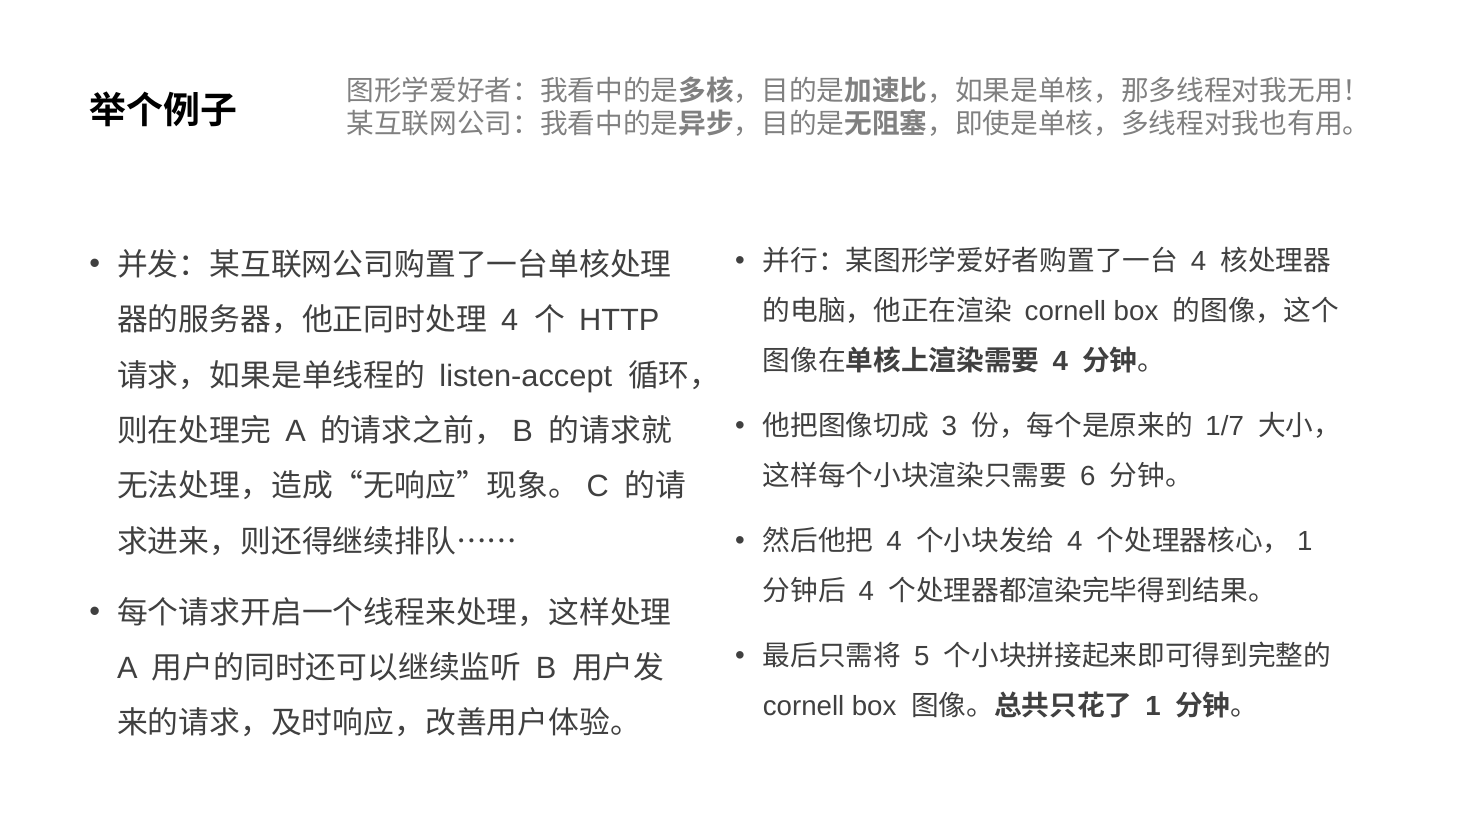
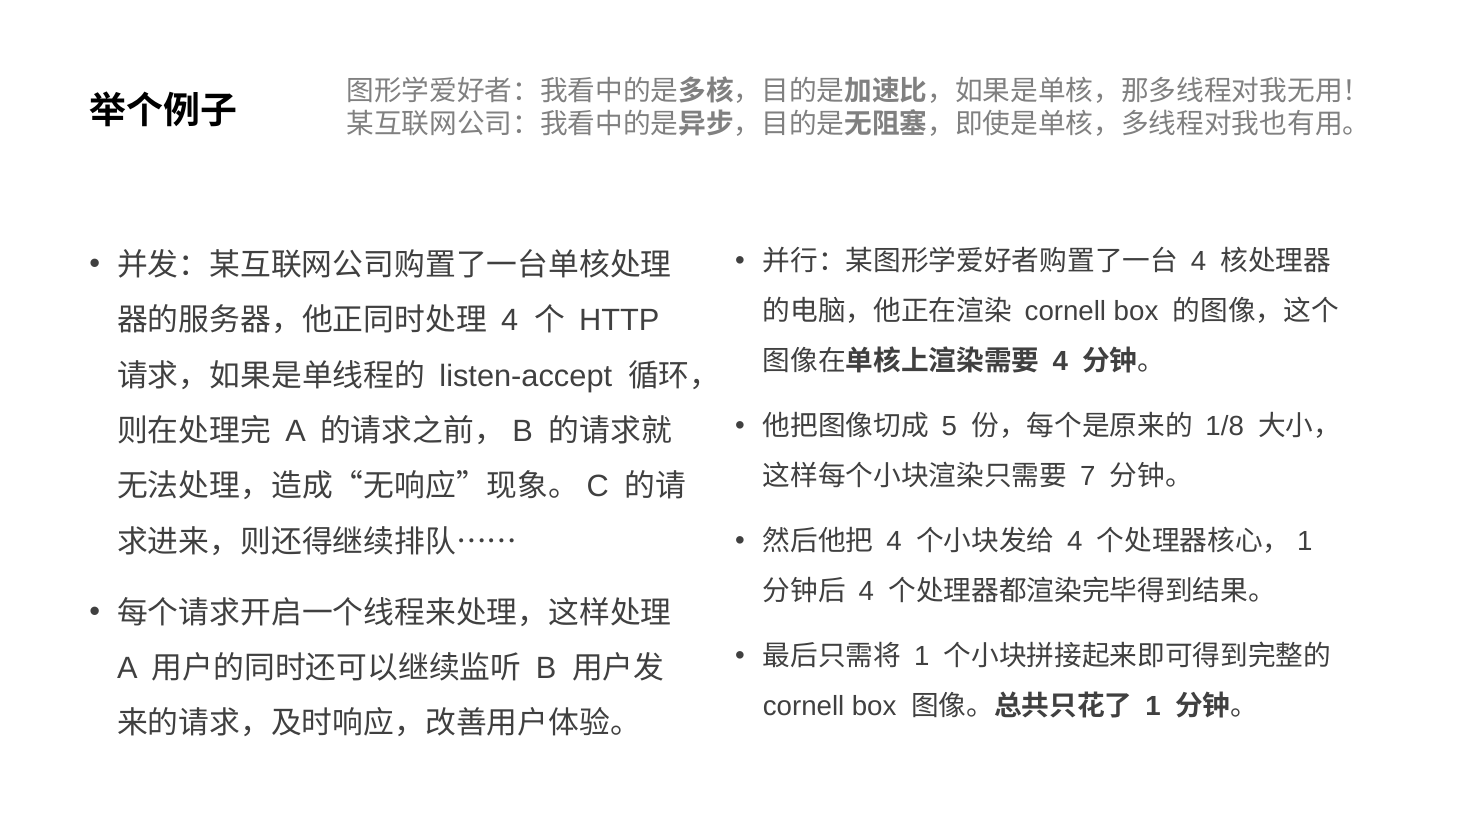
3: 3 -> 5 (949, 427)
1/7: 1/7 -> 1/8 (1225, 427)
6: 6 -> 7 (1088, 476)
5: 5 -> 1 (922, 657)
